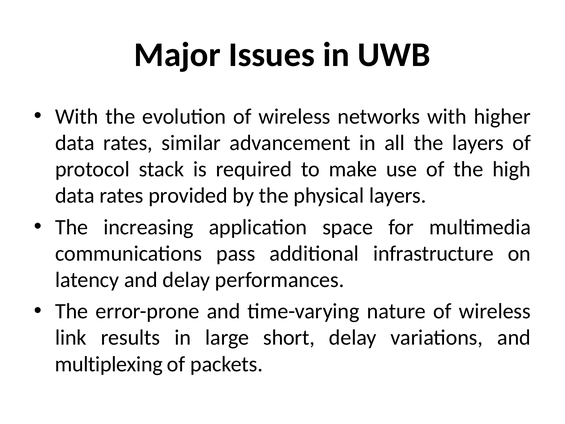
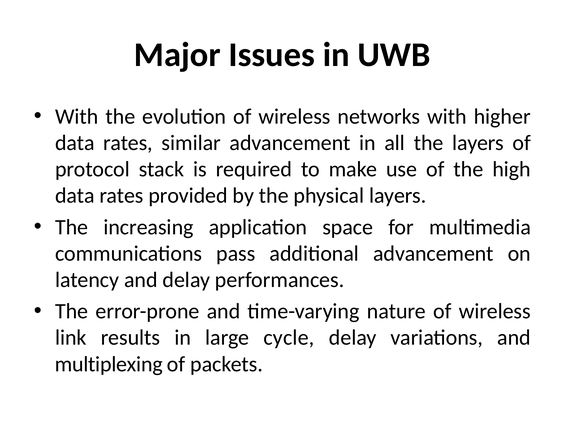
additional infrastructure: infrastructure -> advancement (433, 253)
short: short -> cycle (289, 338)
